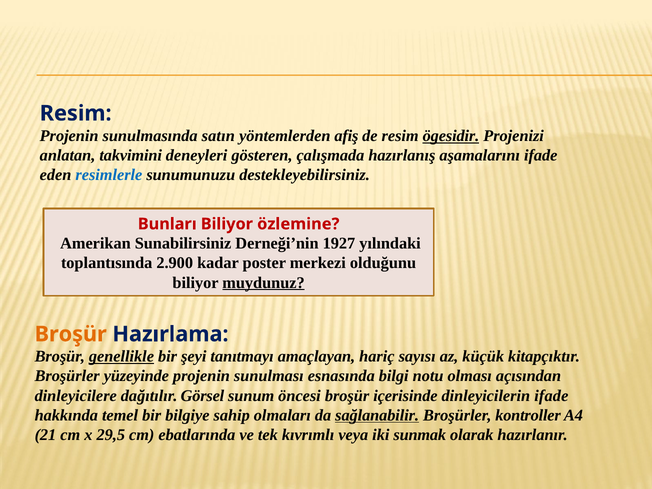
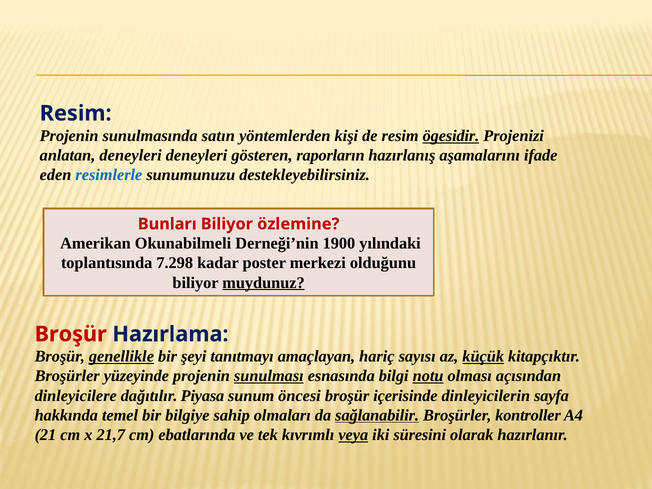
afiş: afiş -> kişi (346, 136)
anlatan takvimini: takvimini -> deneyleri (131, 155)
çalışmada: çalışmada -> raporların (331, 155)
Sunabilirsiniz: Sunabilirsiniz -> Okunabilmeli (183, 244)
1927: 1927 -> 1900 (339, 244)
2.900: 2.900 -> 7.298 (175, 263)
Broşür colour: orange -> red (71, 334)
küçük underline: none -> present (483, 357)
sunulması underline: none -> present (269, 376)
notu underline: none -> present (428, 376)
Görsel: Görsel -> Piyasa (202, 396)
dinleyicilerin ifade: ifade -> sayfa (551, 396)
29,5: 29,5 -> 21,7 (111, 435)
veya underline: none -> present (353, 435)
sunmak: sunmak -> süresini (420, 435)
